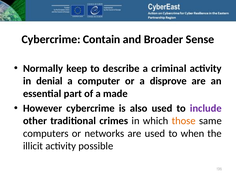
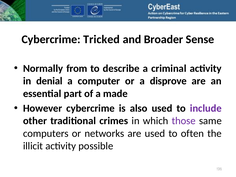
Contain: Contain -> Tricked (102, 39)
keep: keep -> from (77, 68)
those colour: orange -> purple (184, 121)
when: when -> often (192, 133)
